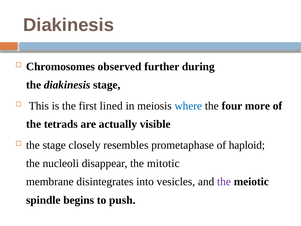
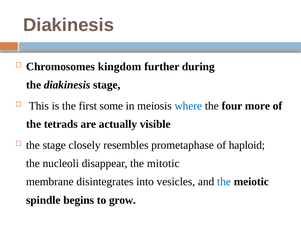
observed: observed -> kingdom (119, 66)
lined: lined -> some (111, 106)
the colour: purple -> blue (224, 182)
push: push -> grow (122, 200)
